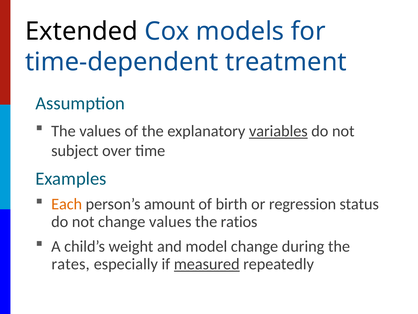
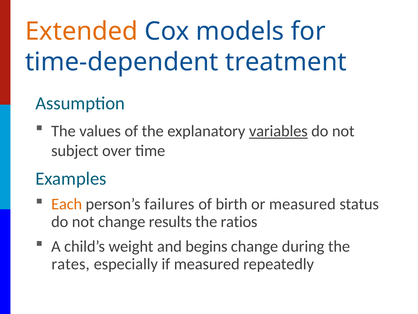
Extended colour: black -> orange (82, 31)
amount: amount -> failures (169, 204)
or regression: regression -> measured (302, 204)
change values: values -> results (170, 222)
model: model -> begins (206, 246)
measured underline: present -> none (207, 264)
